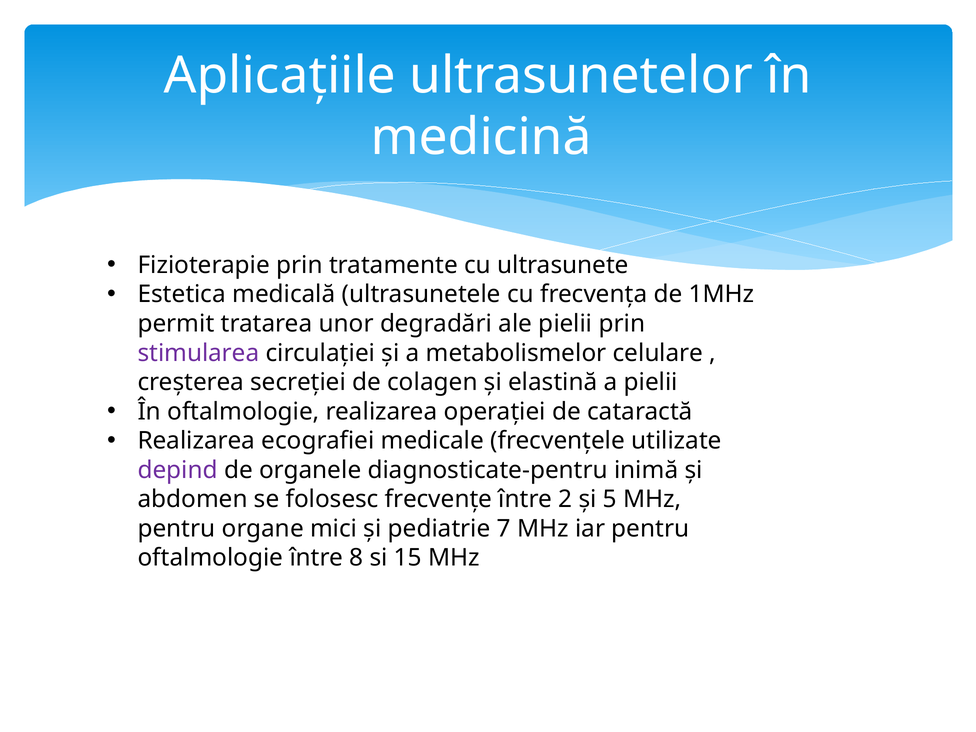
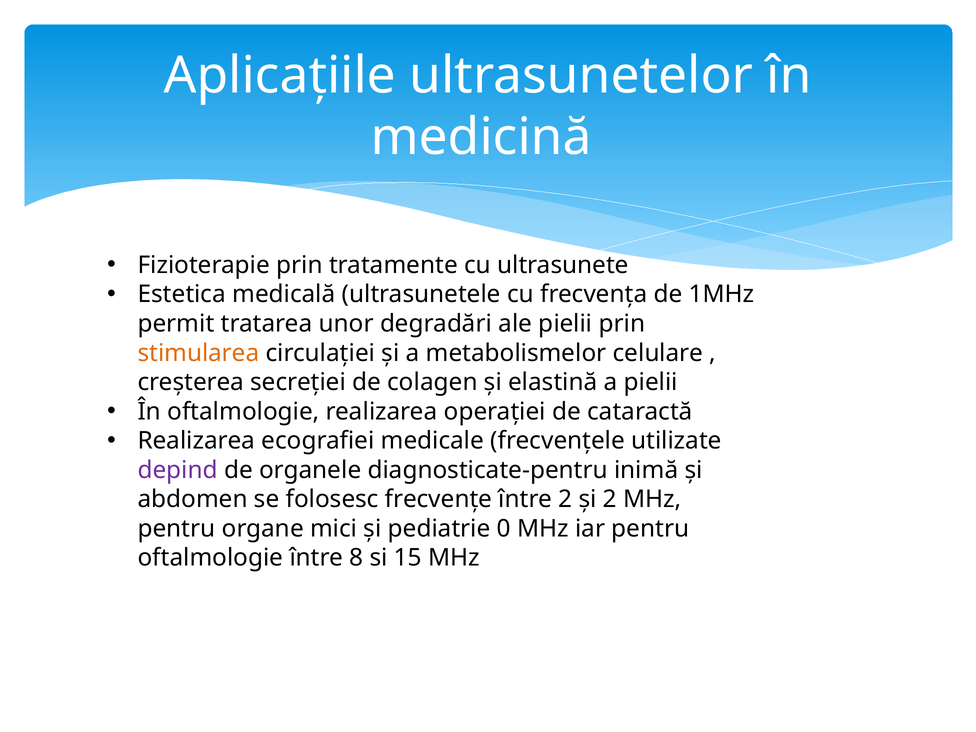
stimularea colour: purple -> orange (199, 353)
și 5: 5 -> 2 (610, 499)
7: 7 -> 0 (504, 529)
